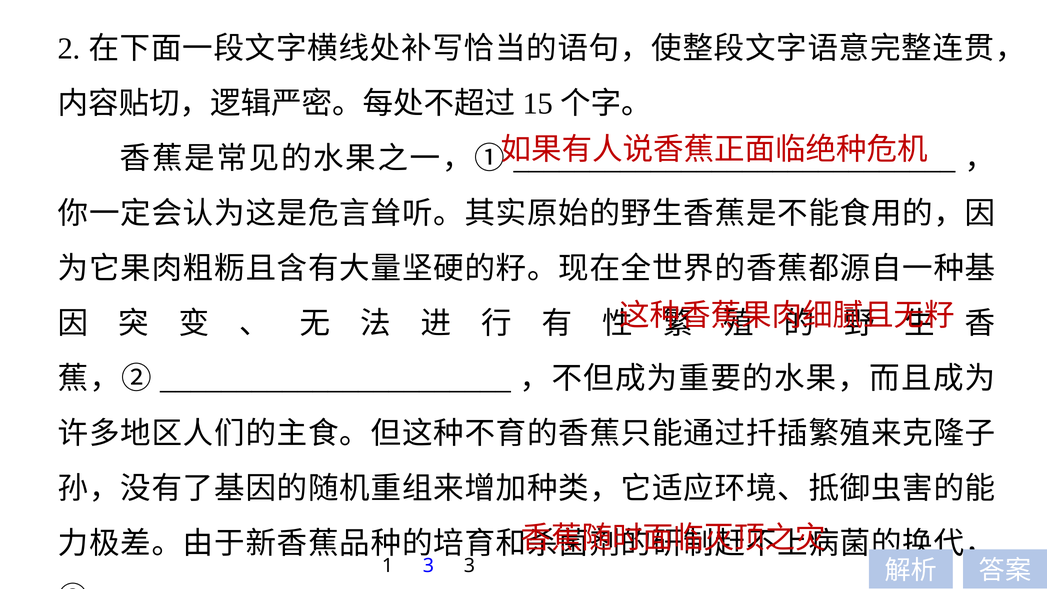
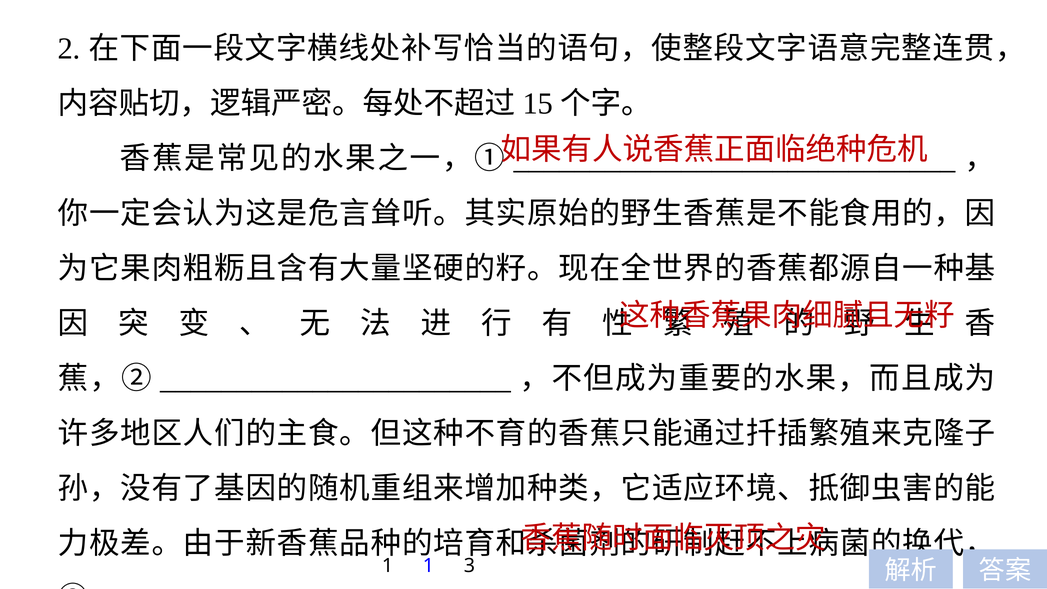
1 3: 3 -> 1 (428, 566)
